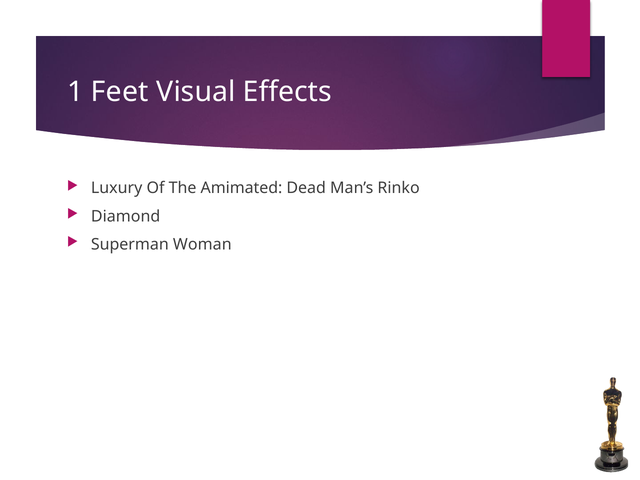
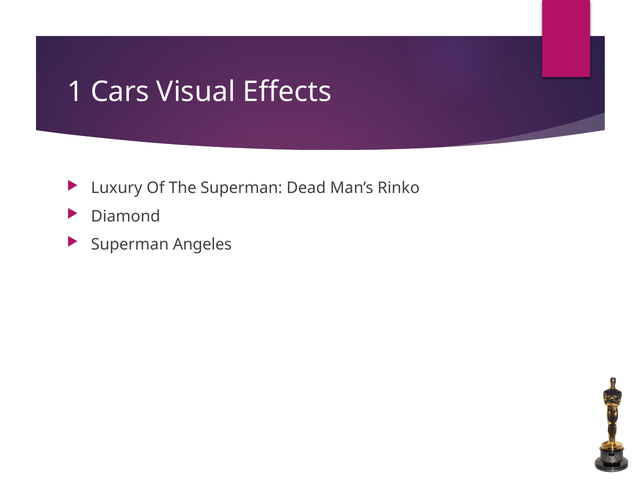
Feet: Feet -> Cars (120, 92)
The Amimated: Amimated -> Superman (242, 188)
Woman: Woman -> Angeles (202, 244)
